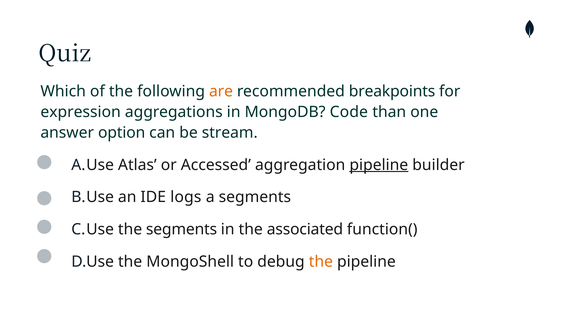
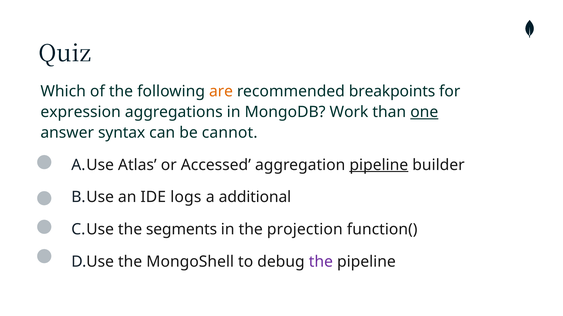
Code: Code -> Work (349, 112)
one underline: none -> present (424, 112)
option: option -> syntax (122, 133)
stream: stream -> cannot (230, 133)
a segments: segments -> additional (255, 198)
associated: associated -> projection (305, 230)
the colour: orange -> purple (321, 262)
